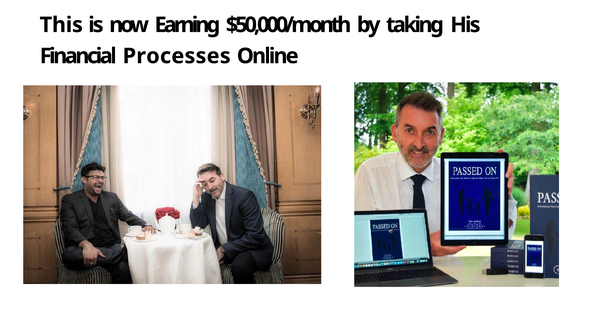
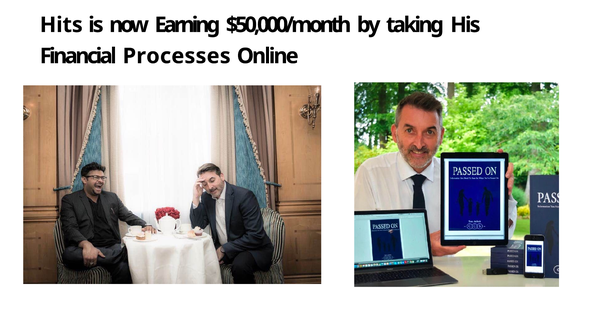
This: This -> Hits (61, 25)
